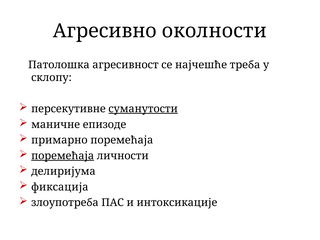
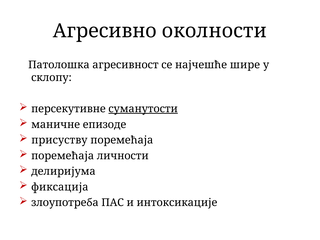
треба: треба -> шире (245, 65)
примарно: примарно -> присуству (59, 140)
поремећаја underline: present -> none (63, 156)
